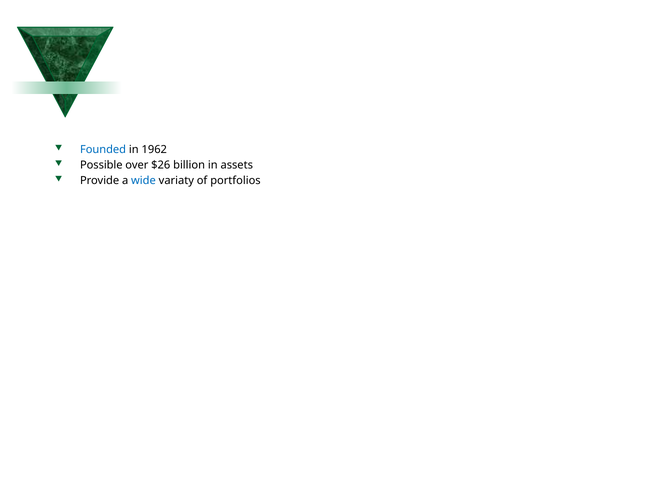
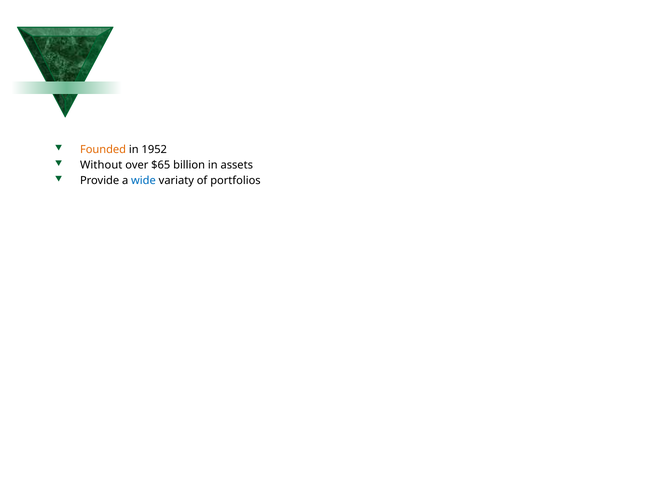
Founded colour: blue -> orange (103, 150)
1962: 1962 -> 1952 (154, 150)
Possible: Possible -> Without (101, 165)
$26: $26 -> $65 (161, 165)
